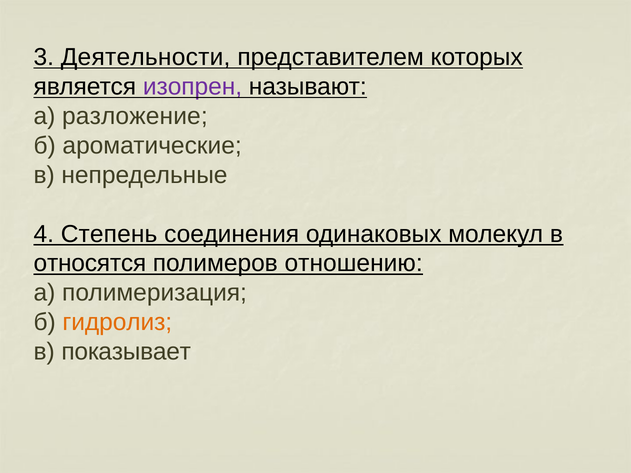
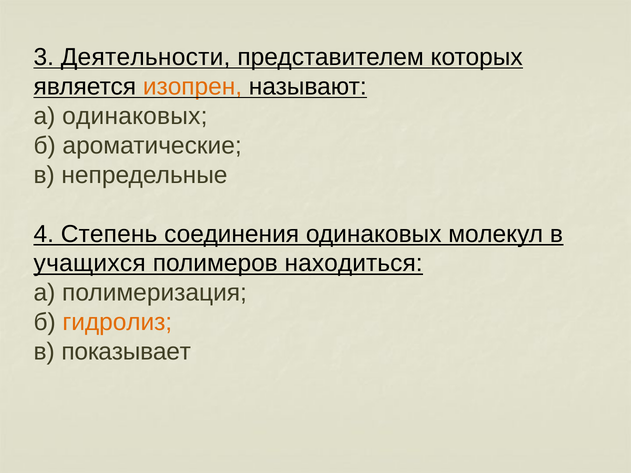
изопрен colour: purple -> orange (193, 87)
а разложение: разложение -> одинаковых (135, 116)
относятся: относятся -> учащихся (90, 264)
отношению: отношению -> находиться (354, 264)
